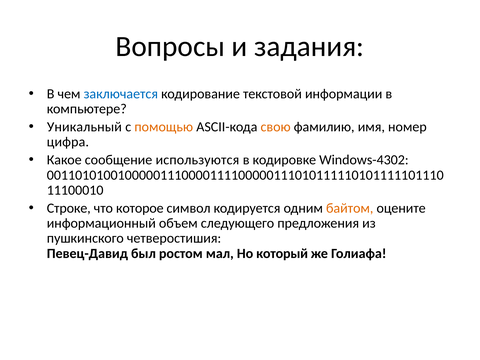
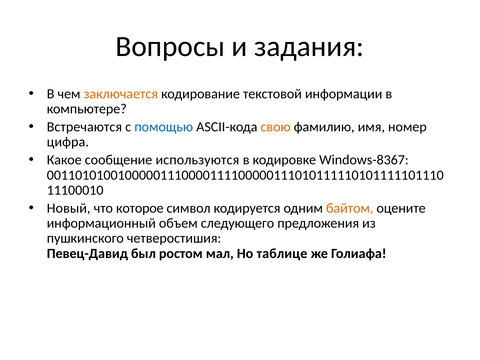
заключается colour: blue -> orange (121, 94)
Уникальный: Уникальный -> Встречаются (84, 127)
помощью colour: orange -> blue (164, 127)
Windows-4302: Windows-4302 -> Windows-8367 (364, 160)
Строке: Строке -> Новый (69, 208)
который: который -> таблице (282, 253)
